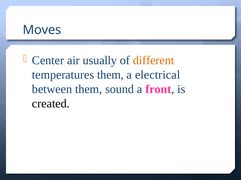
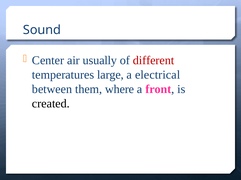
Moves: Moves -> Sound (42, 30)
different colour: orange -> red (154, 61)
temperatures them: them -> large (110, 75)
sound: sound -> where (120, 90)
